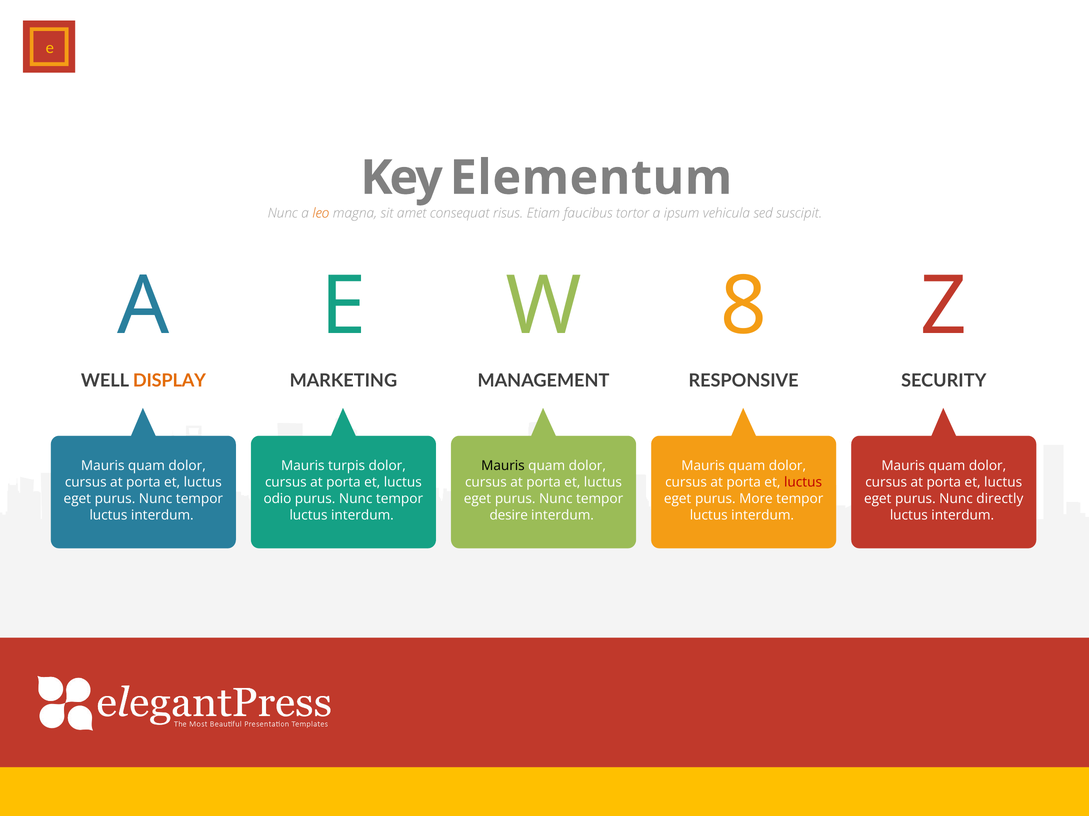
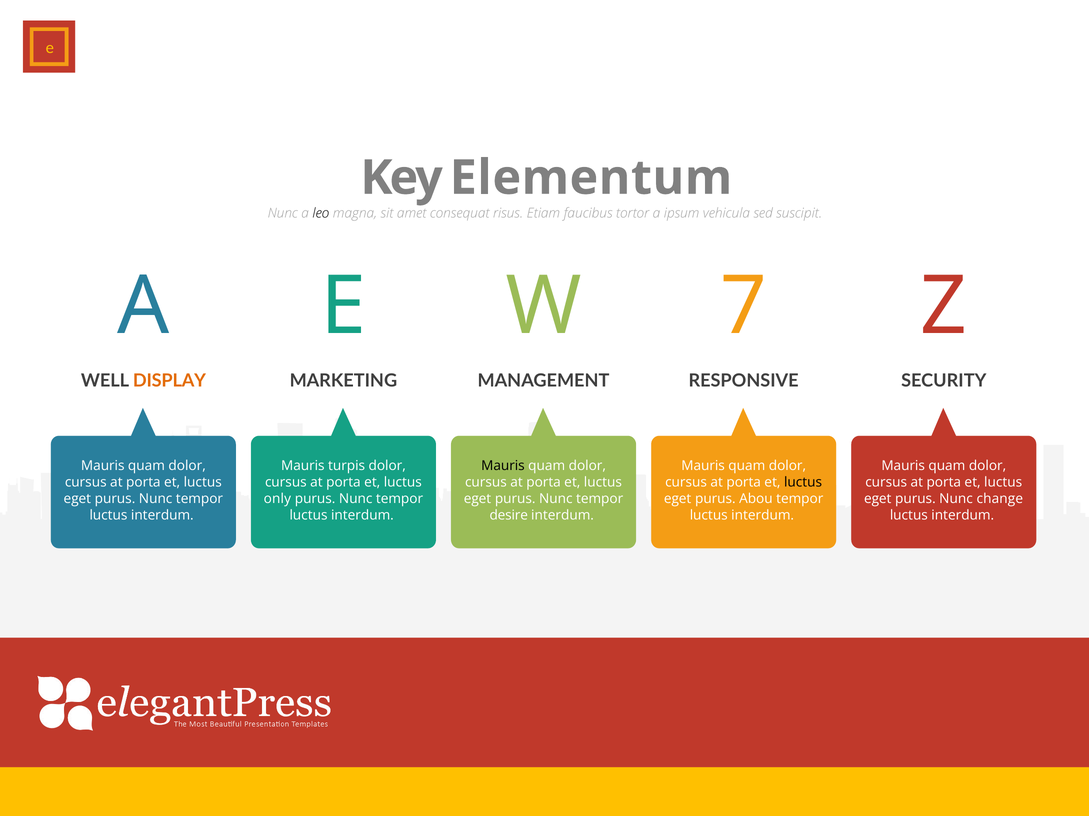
leo colour: orange -> black (321, 213)
8: 8 -> 7 (744, 307)
luctus colour: red -> black (803, 483)
odio: odio -> only (277, 499)
More: More -> Abou (756, 499)
directly: directly -> change (1000, 499)
